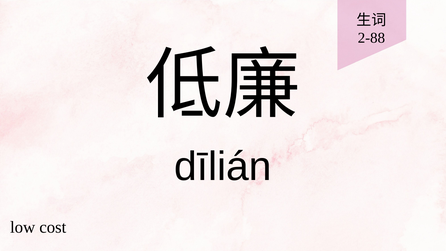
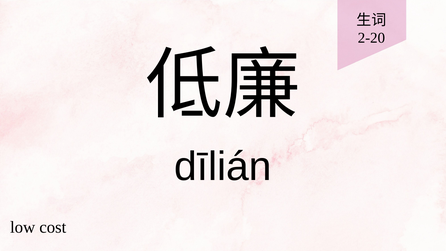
2-88: 2-88 -> 2-20 (371, 38)
